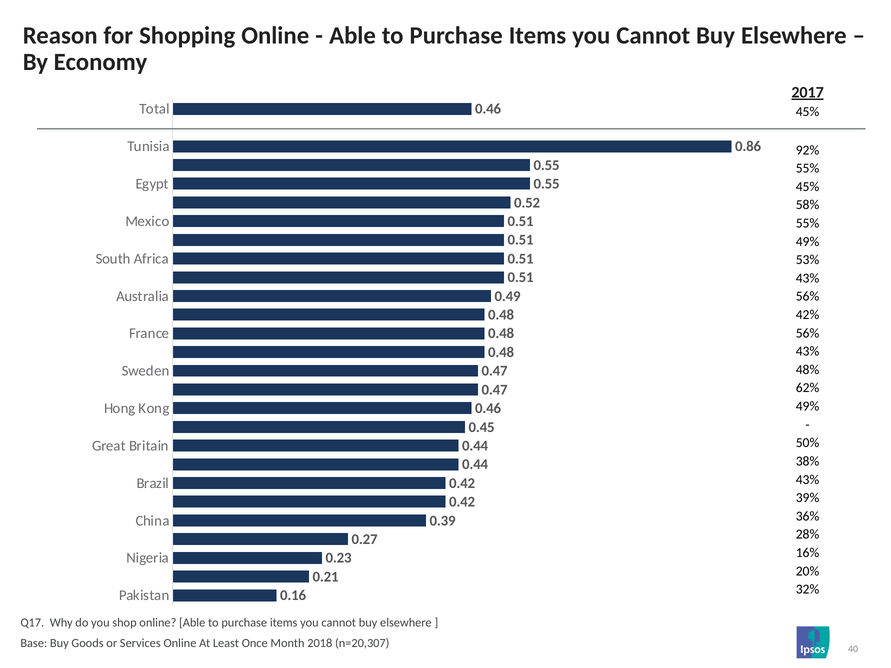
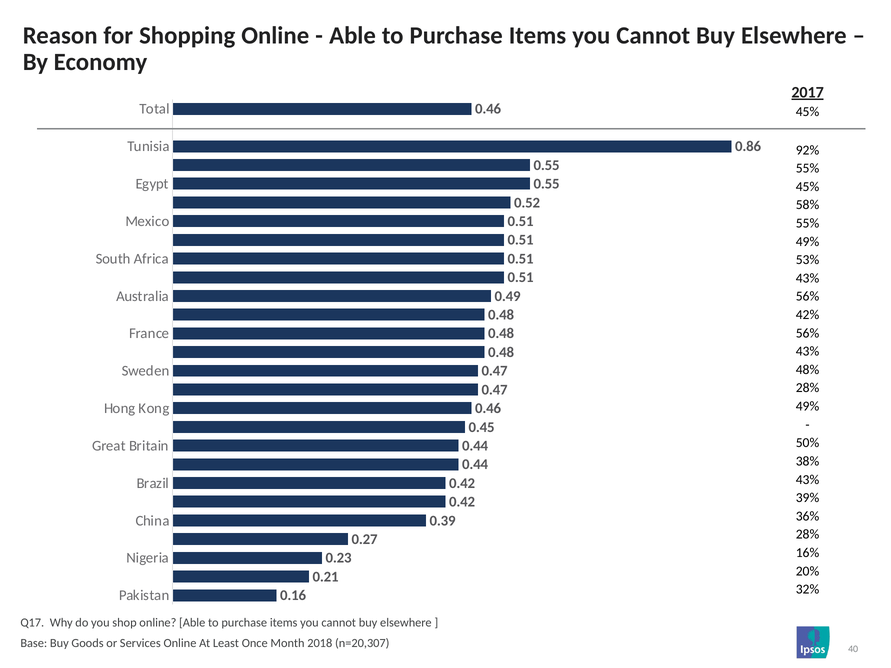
62%: 62% -> 28% (808, 388)
